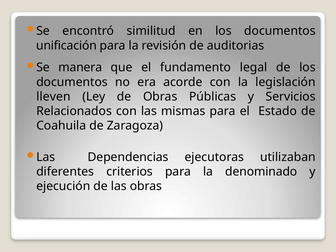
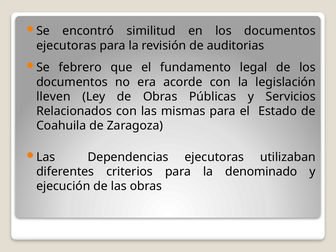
unificación: unificación -> ejecutoras (66, 46)
manera: manera -> febrero (80, 67)
